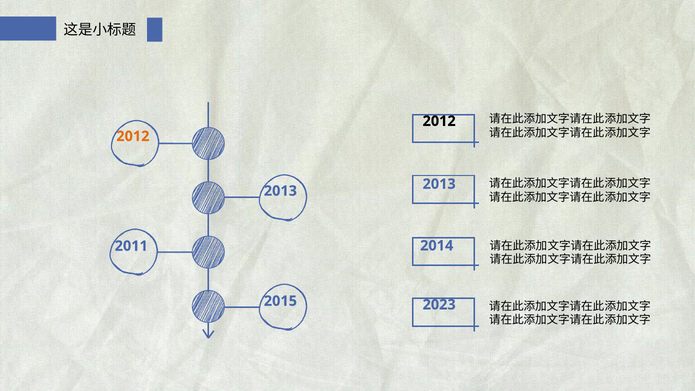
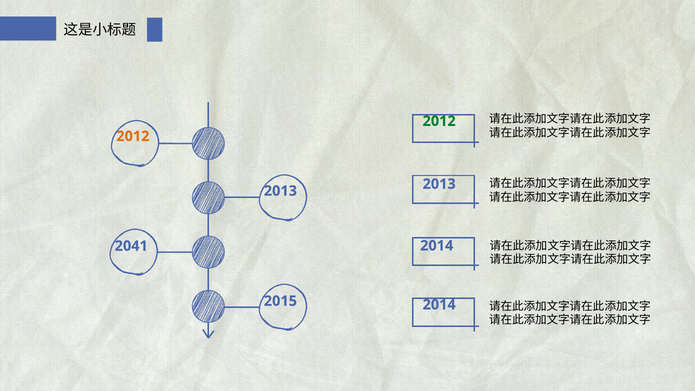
2012 colour: black -> green (439, 121)
2011: 2011 -> 2041 (131, 246)
2023: 2023 -> 2014 (439, 305)
